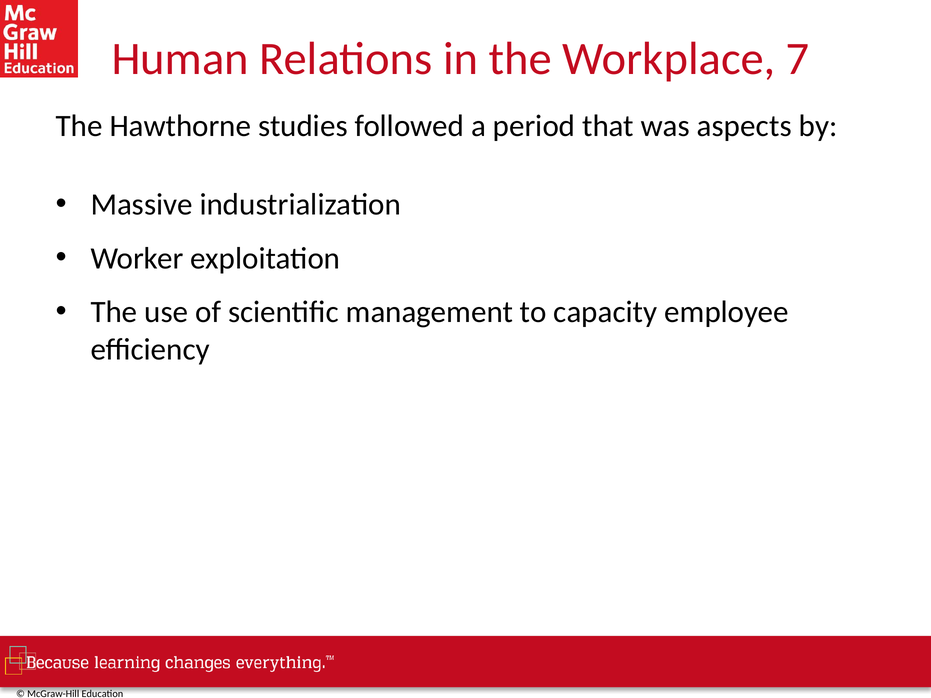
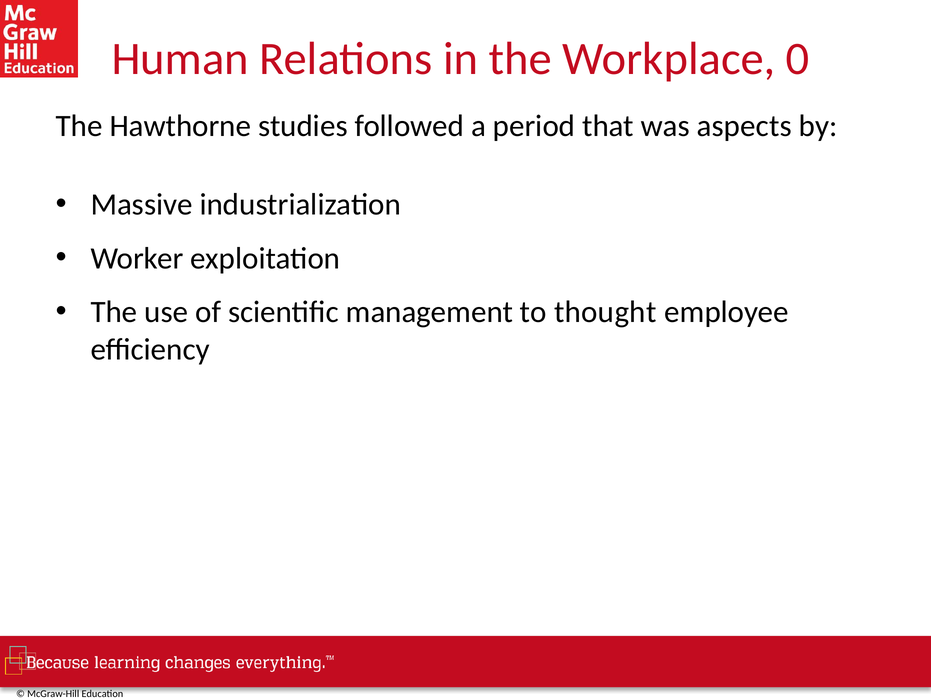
7: 7 -> 0 (798, 59)
capacity: capacity -> thought (605, 312)
